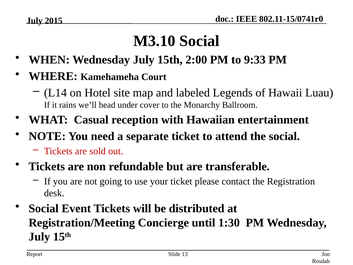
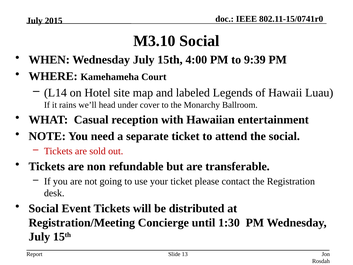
2:00: 2:00 -> 4:00 (196, 60)
9:33: 9:33 -> 9:39 (255, 60)
